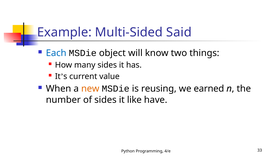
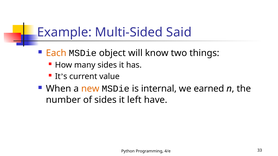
Each colour: blue -> orange (56, 53)
reusing: reusing -> internal (159, 89)
like: like -> left (134, 100)
